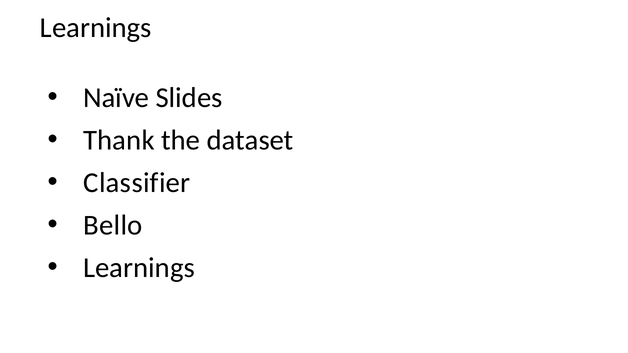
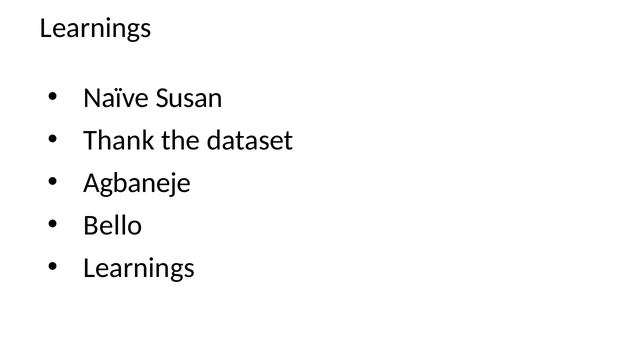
Slides: Slides -> Susan (189, 98)
Classifier: Classifier -> Agbaneje (137, 183)
